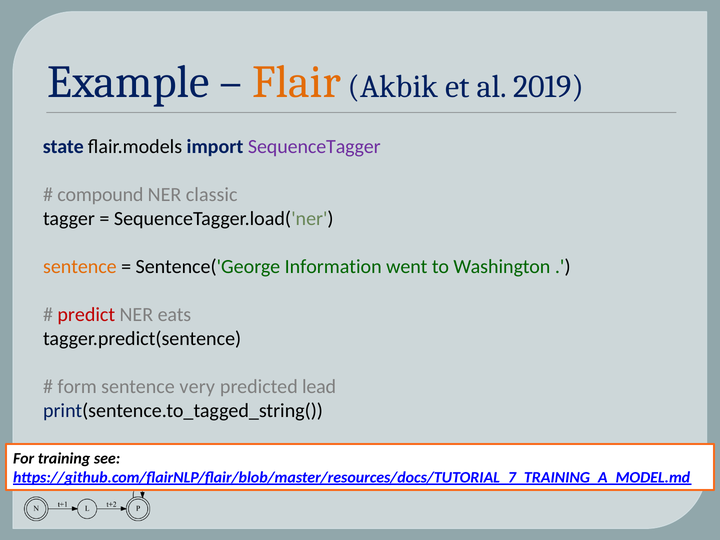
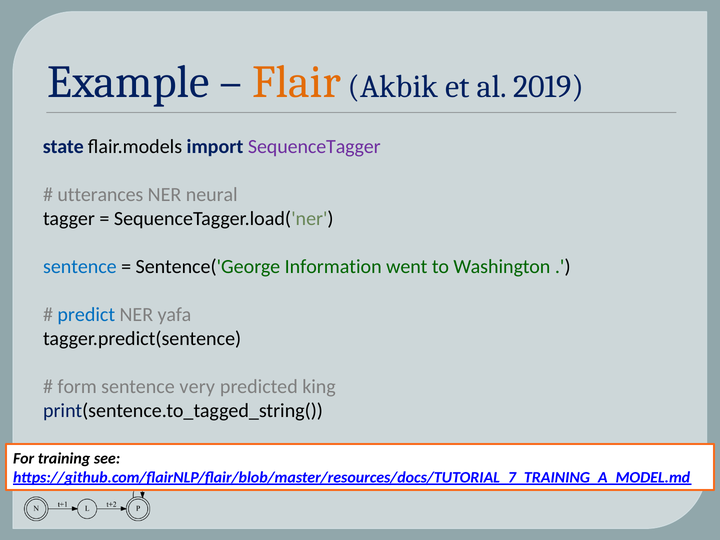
compound: compound -> utterances (100, 195)
classic: classic -> neural (212, 195)
sentence colour: orange -> blue (80, 267)
predict colour: red -> blue (86, 315)
eats: eats -> yafa (174, 315)
lead: lead -> king (319, 387)
